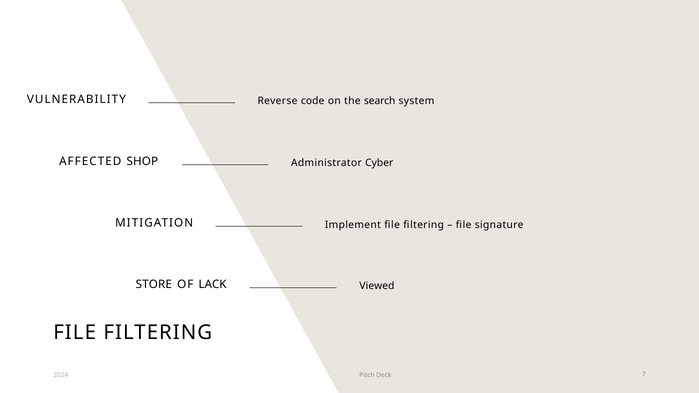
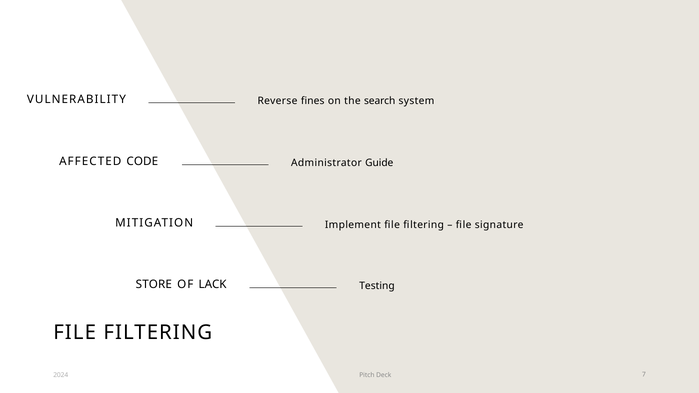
code: code -> fines (313, 101)
SHOP: SHOP -> CODE (142, 161)
Cyber: Cyber -> Guide (379, 163)
Viewed: Viewed -> Testing (377, 286)
